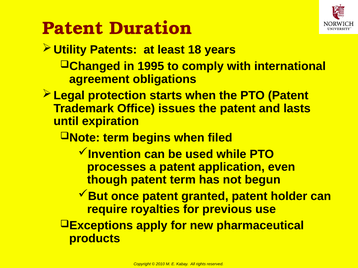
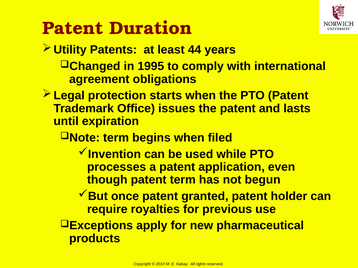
18: 18 -> 44 (195, 50)
